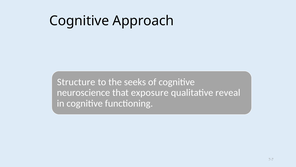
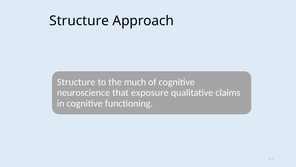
Cognitive: Cognitive -> Structure (79, 21)
seeks: seeks -> much (135, 82)
reveal: reveal -> claims (228, 92)
